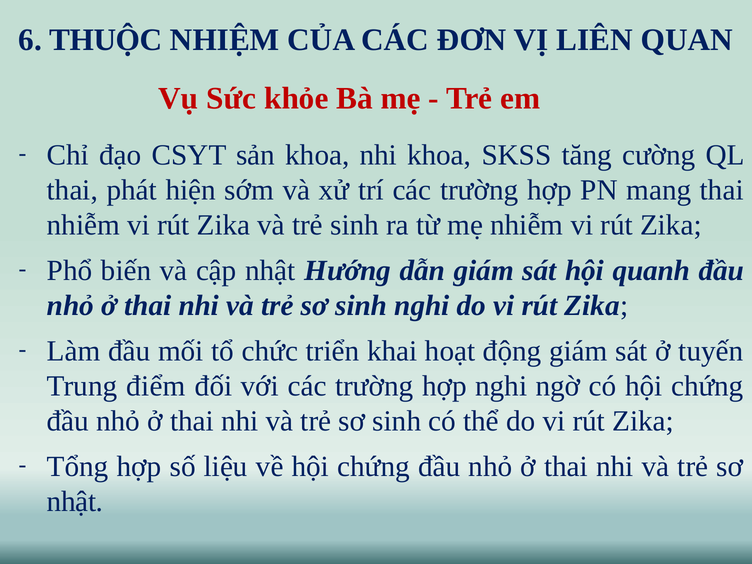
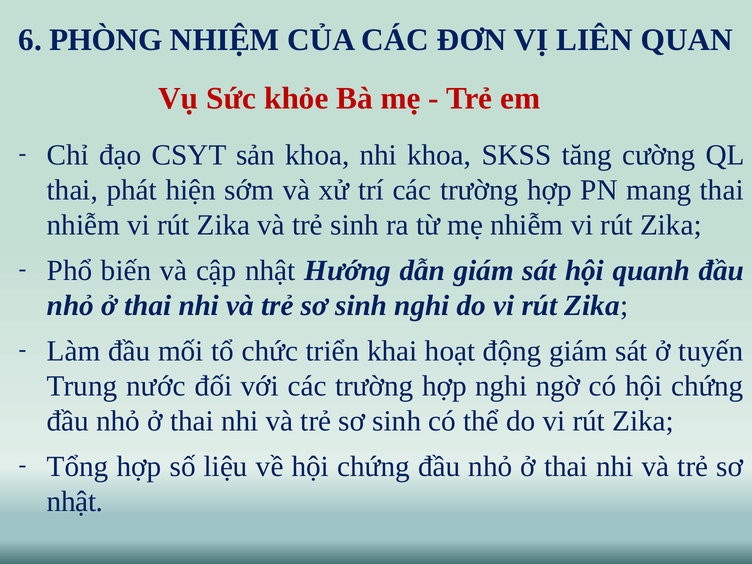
THUỘC: THUỘC -> PHÒNG (106, 40)
điểm: điểm -> nước (156, 386)
